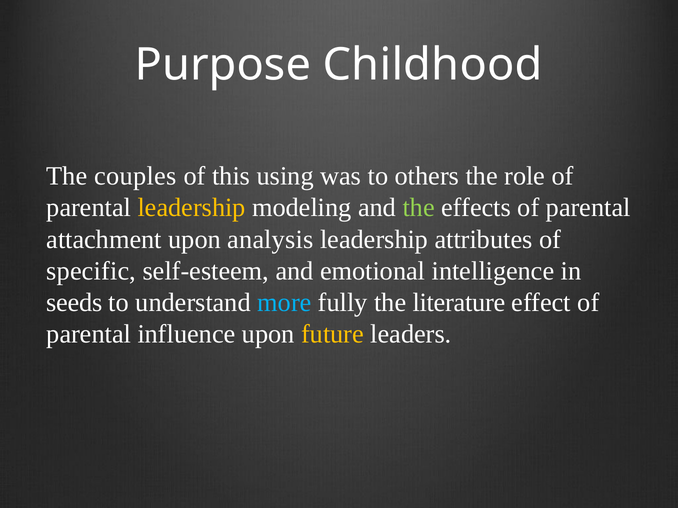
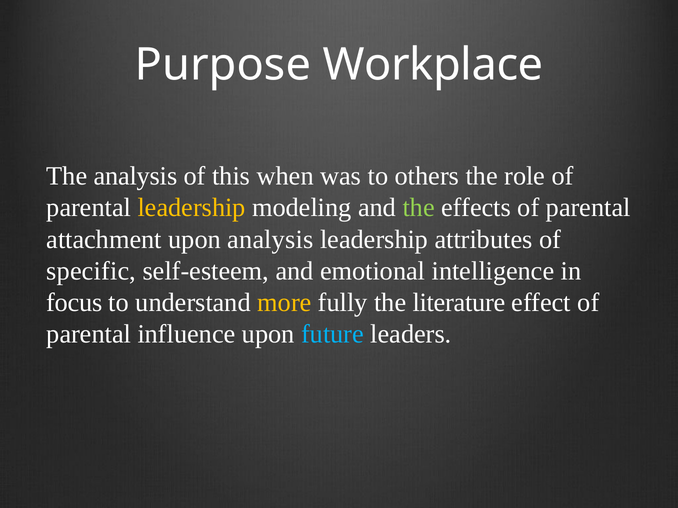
Childhood: Childhood -> Workplace (433, 65)
The couples: couples -> analysis (136, 176)
using: using -> when (285, 176)
seeds: seeds -> focus (74, 303)
more colour: light blue -> yellow (284, 303)
future colour: yellow -> light blue (332, 335)
